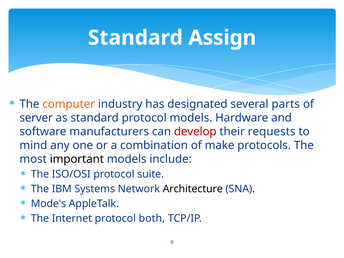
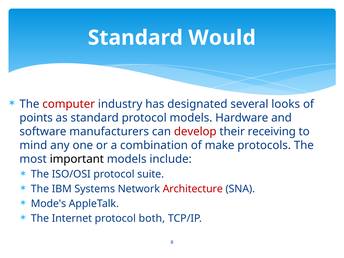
Assign: Assign -> Would (222, 38)
computer colour: orange -> red (69, 104)
parts: parts -> looks (286, 104)
server: server -> points (36, 118)
requests: requests -> receiving (272, 132)
Architecture colour: black -> red (193, 189)
